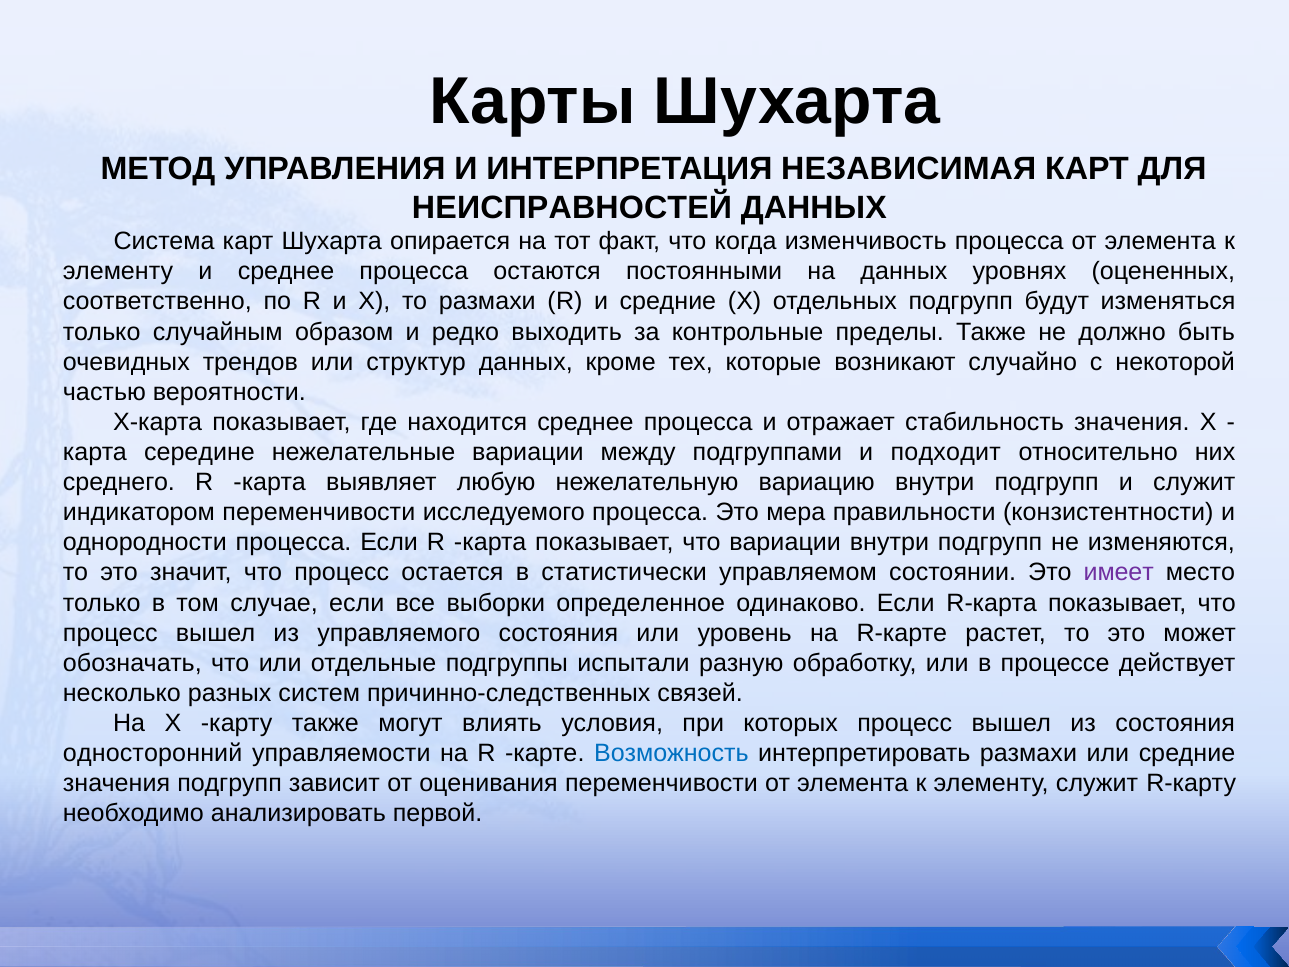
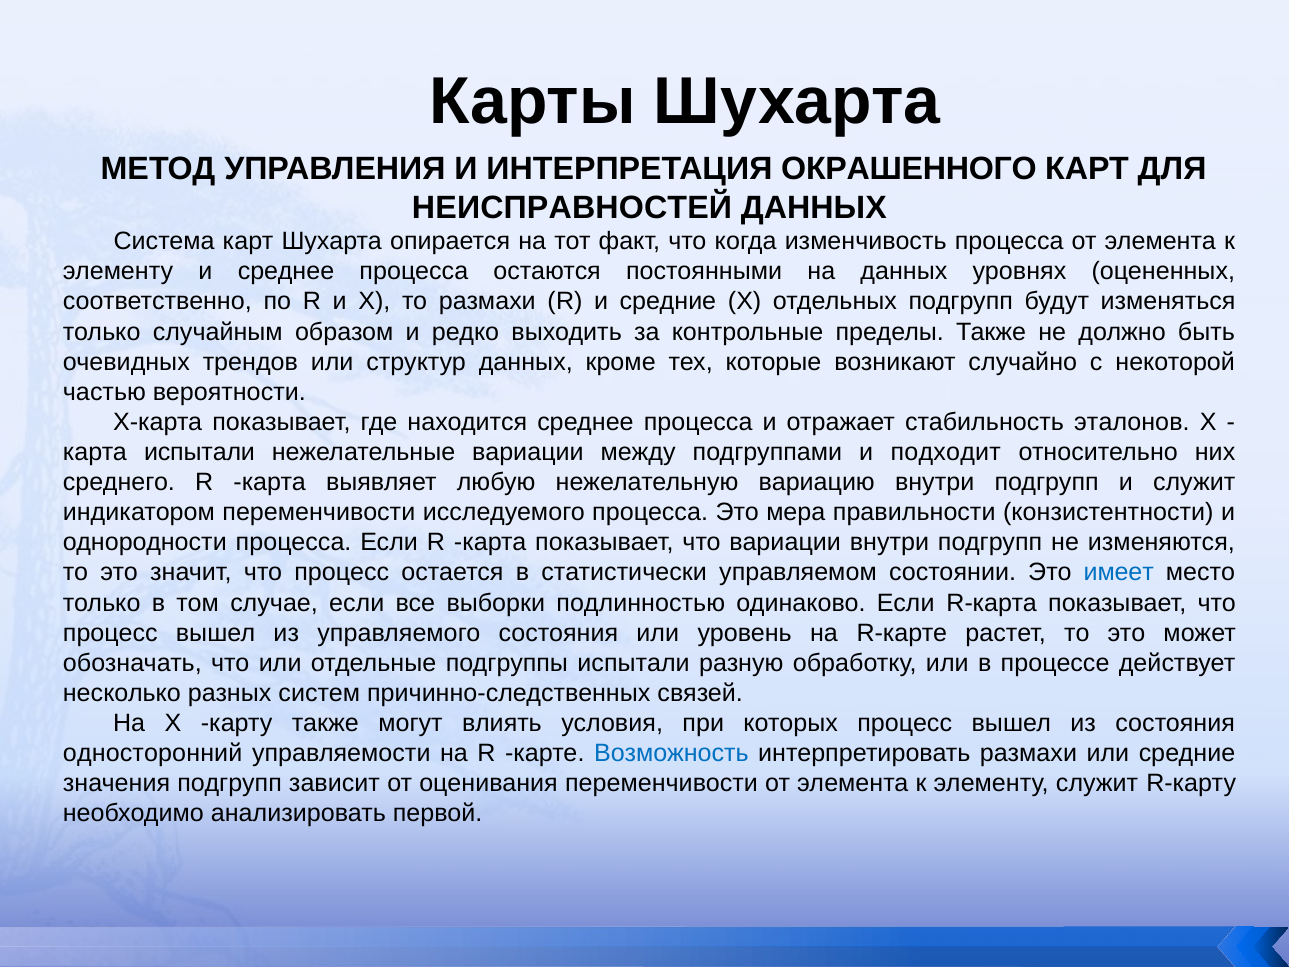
НЕЗАВИСИМАЯ: НЕЗАВИСИМАЯ -> ОКРАШЕННОГО (909, 169)
стабильность значения: значения -> эталонов (1132, 422)
карта середине: середине -> испытали (200, 452)
имеет colour: purple -> blue (1119, 572)
определенное: определенное -> подлинностью (641, 603)
